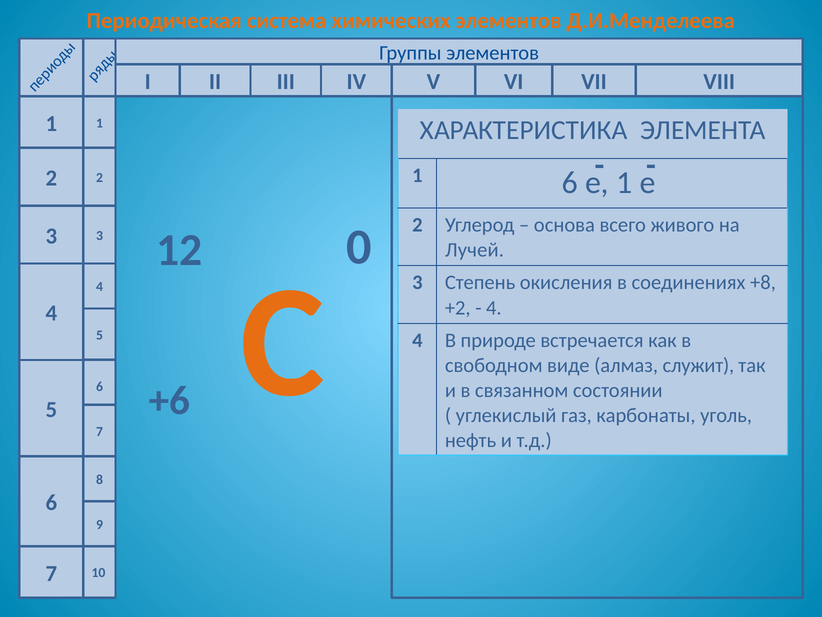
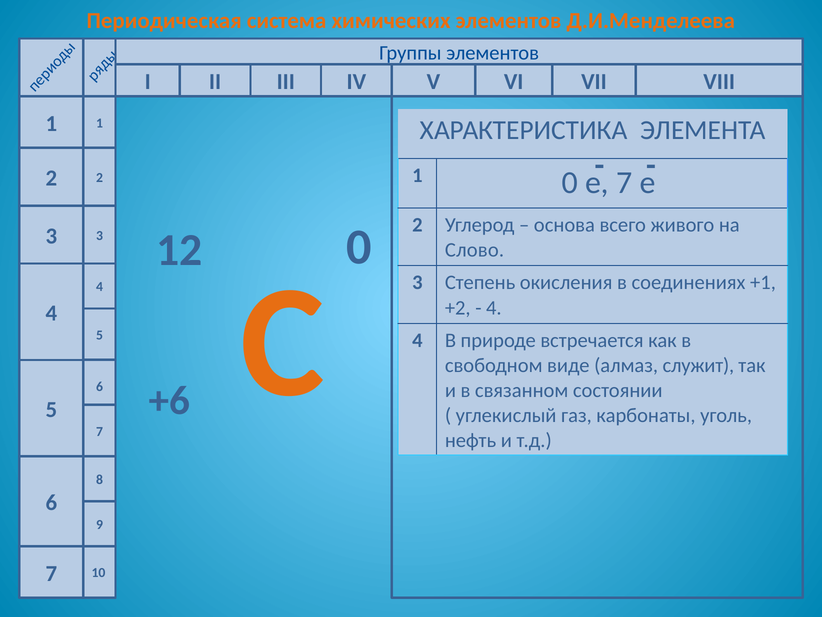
1 6: 6 -> 0 (570, 183)
1: 1 -> 7 (624, 183)
Лучей: Лучей -> Слово (475, 250)
+8: +8 -> +1 (763, 282)
